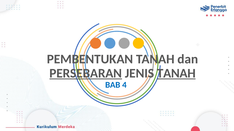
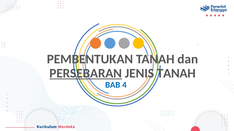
TANAH underline: present -> none (176, 74)
